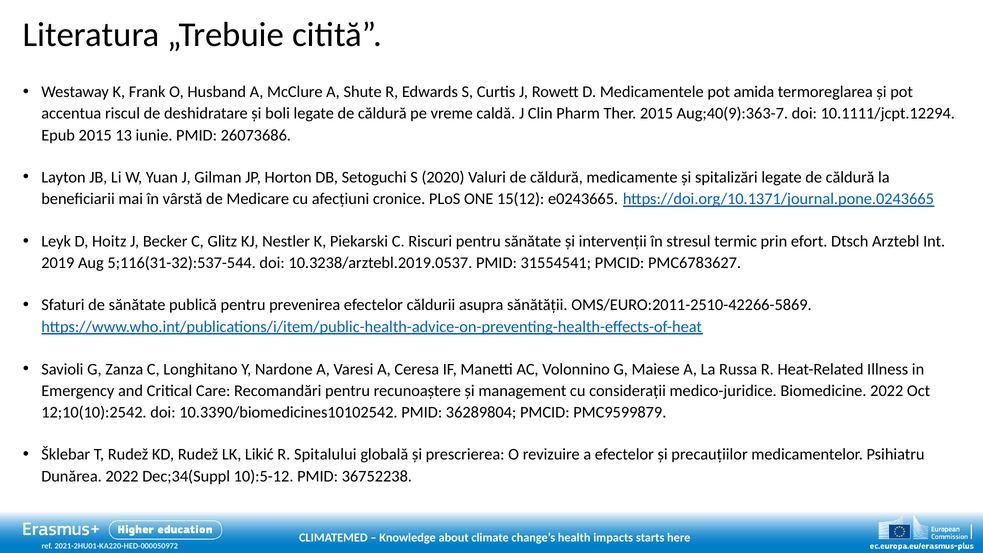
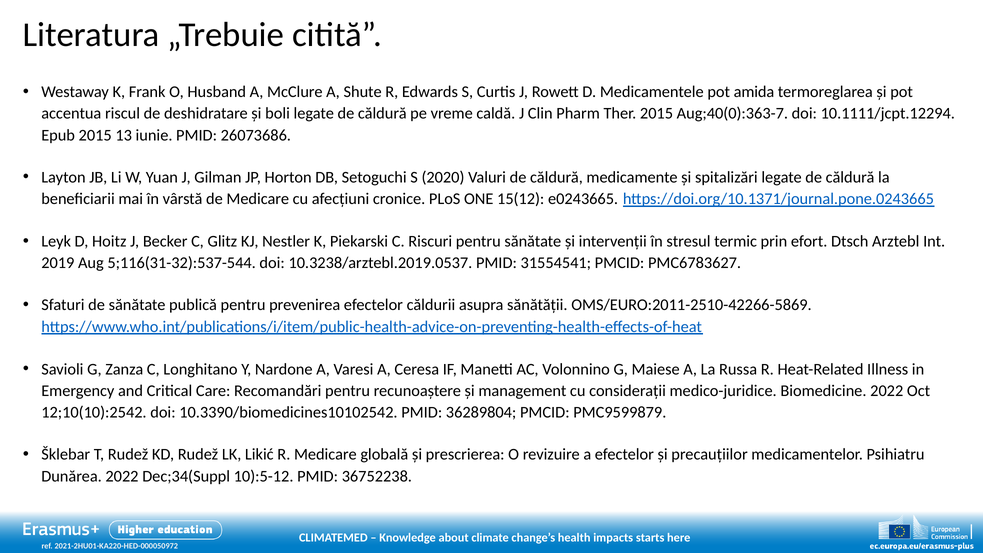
Aug;40(9):363-7: Aug;40(9):363-7 -> Aug;40(0):363-7 (732, 114)
R Spitalului: Spitalului -> Medicare (325, 454)
